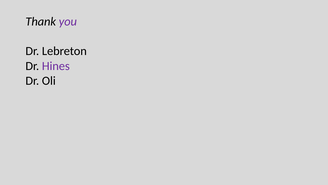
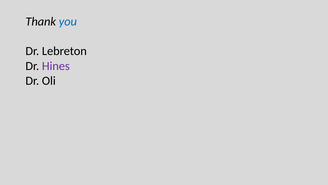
you colour: purple -> blue (68, 21)
